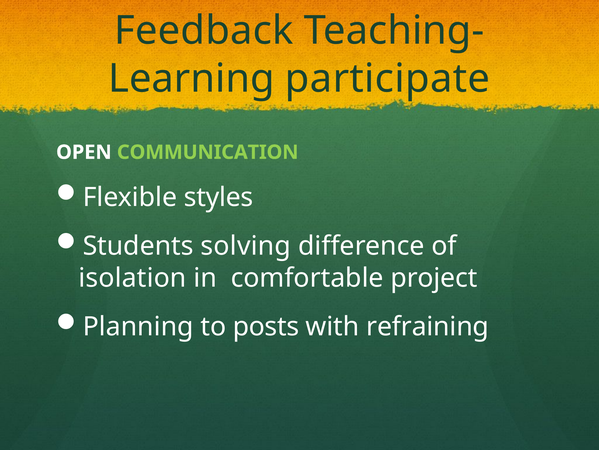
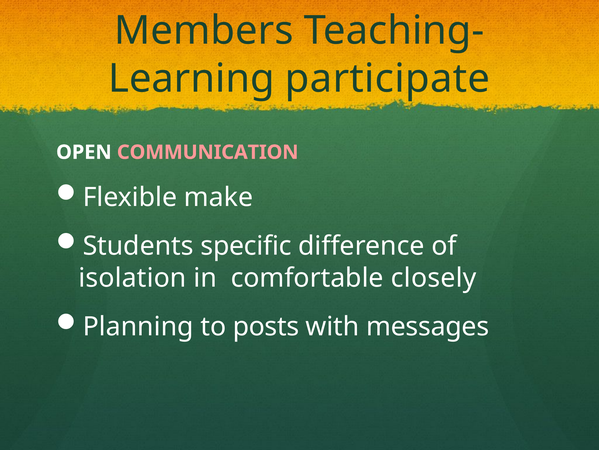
Feedback: Feedback -> Members (204, 30)
COMMUNICATION colour: light green -> pink (208, 152)
styles: styles -> make (219, 197)
solving: solving -> specific (246, 246)
project: project -> closely (434, 278)
refraining: refraining -> messages (428, 326)
